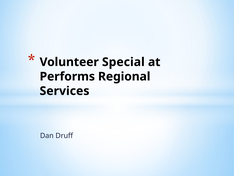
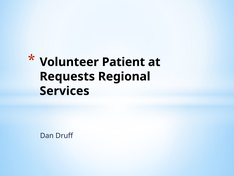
Special: Special -> Patient (123, 62)
Performs: Performs -> Requests (67, 76)
